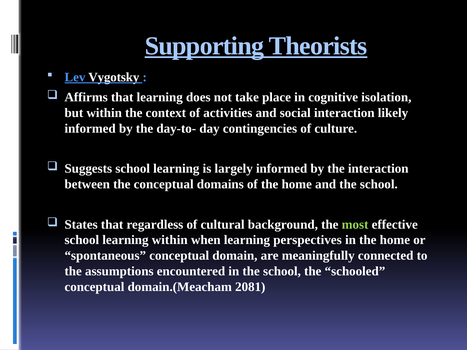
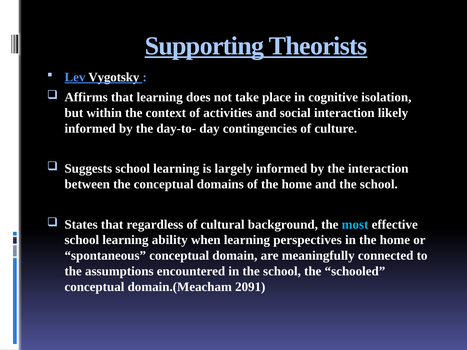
most colour: light green -> light blue (355, 225)
learning within: within -> ability (170, 240)
2081: 2081 -> 2091 (250, 287)
